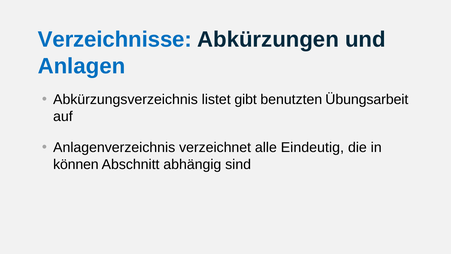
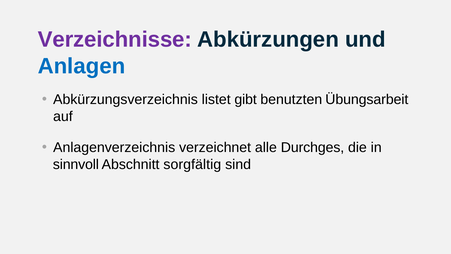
Verzeichnisse colour: blue -> purple (115, 39)
Eindeutig: Eindeutig -> Durchges (312, 147)
können: können -> sinnvoll (76, 164)
abhängig: abhängig -> sorgfältig (192, 164)
